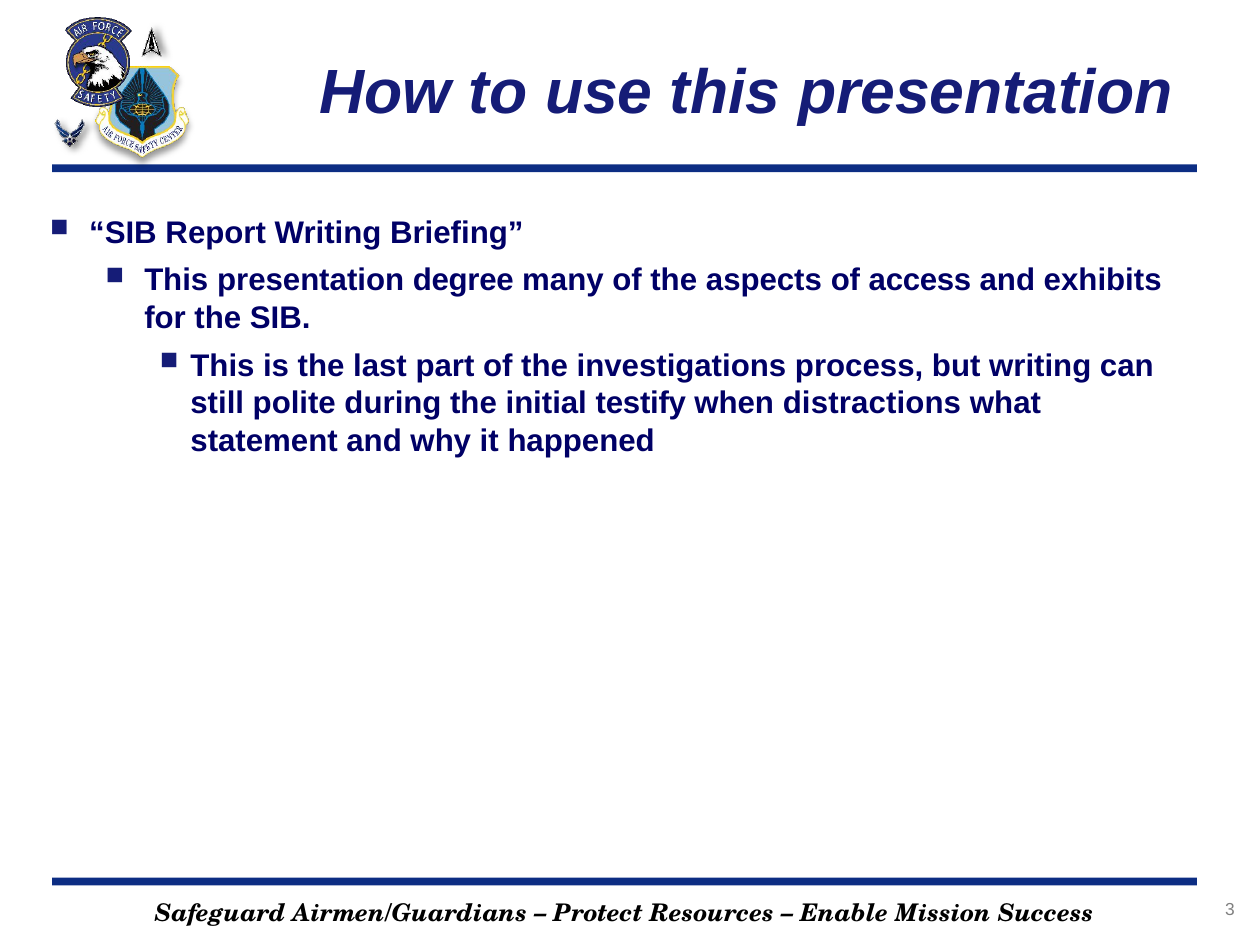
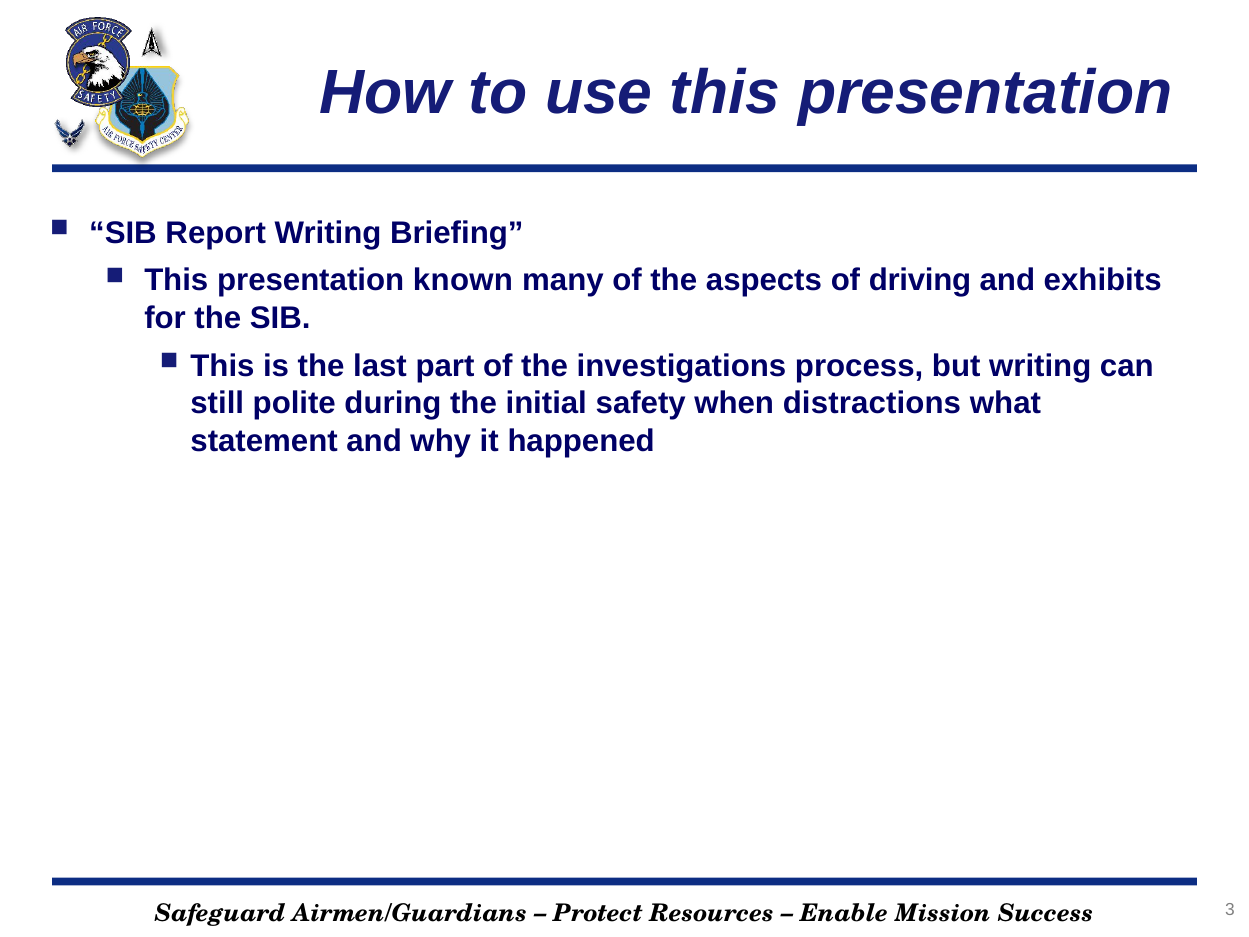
degree: degree -> known (463, 281)
access: access -> driving (920, 281)
testify: testify -> safety (641, 403)
